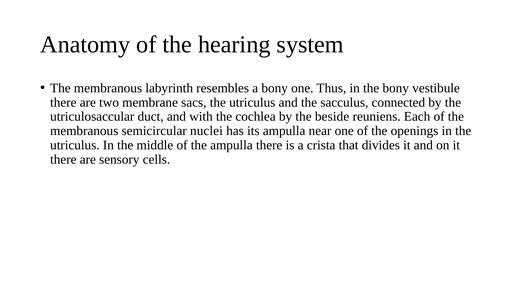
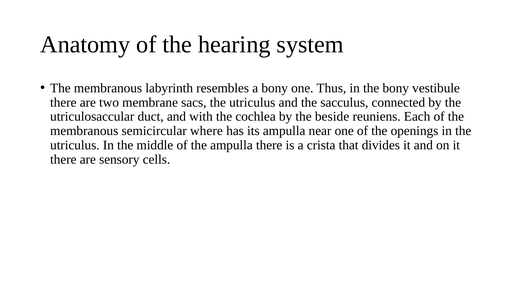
nuclei: nuclei -> where (206, 131)
